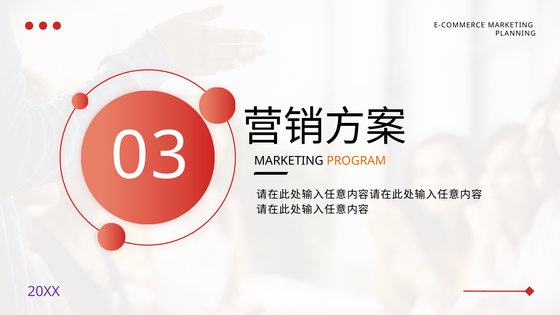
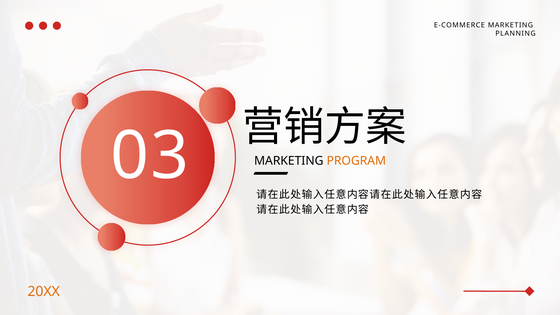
20XX colour: purple -> orange (44, 292)
